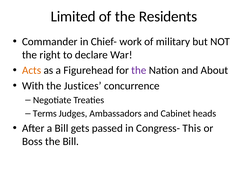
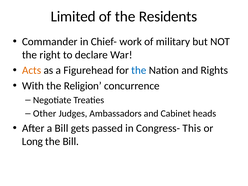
the colour: purple -> blue (139, 70)
About: About -> Rights (214, 70)
Justices: Justices -> Religion (83, 86)
Terms: Terms -> Other (45, 114)
Boss: Boss -> Long (32, 141)
